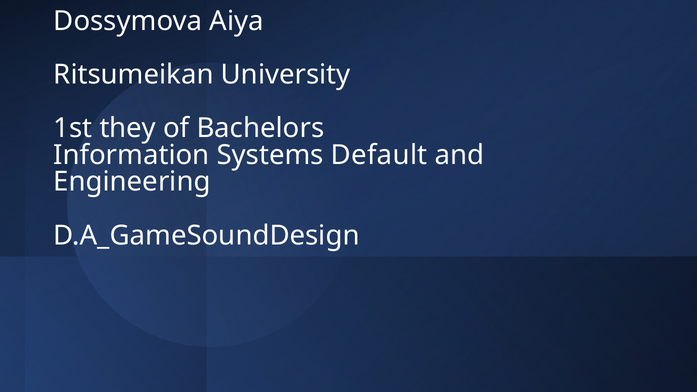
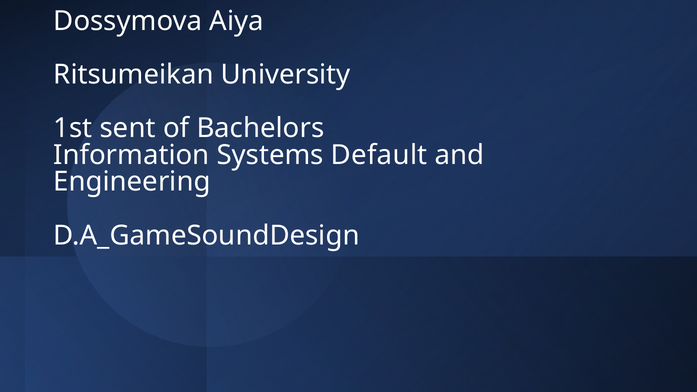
they: they -> sent (128, 128)
